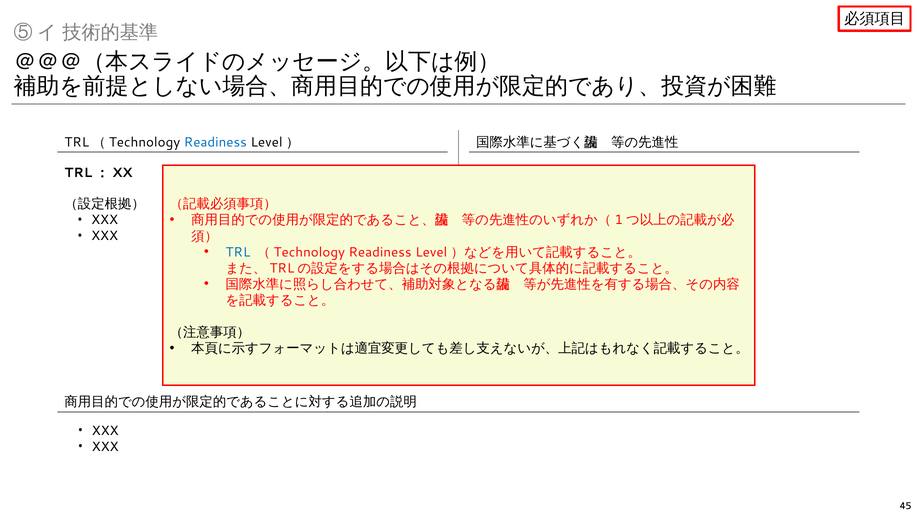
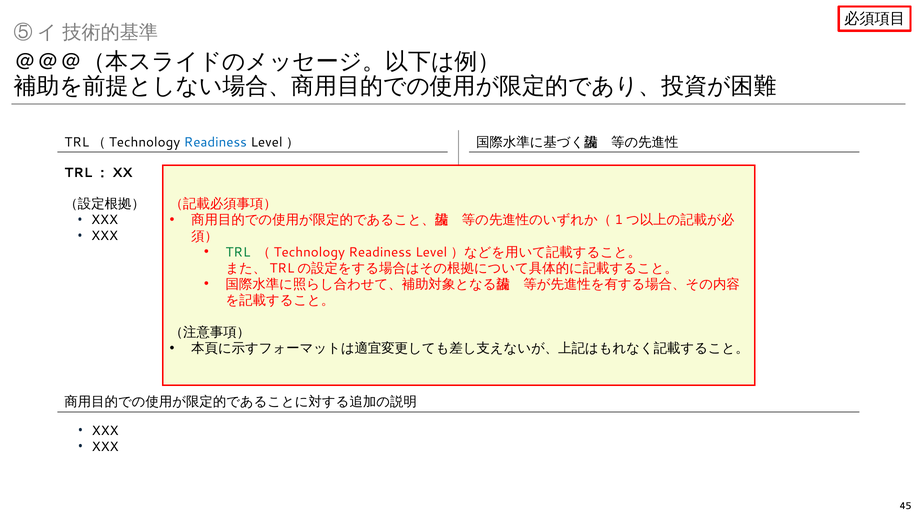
TRL colour: blue -> green (238, 252)
